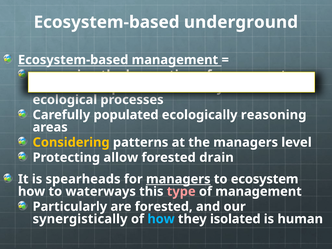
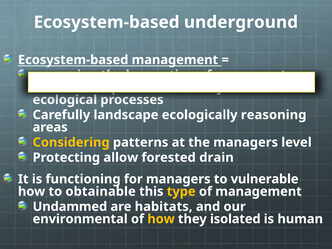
populated: populated -> landscape (126, 115)
spearheads: spearheads -> functioning (83, 179)
managers underline: present -> none (178, 179)
ecosystem: ecosystem -> vulnerable (265, 179)
waterways: waterways -> obtainable (101, 191)
type colour: pink -> yellow (181, 191)
Particularly: Particularly -> Undammed (70, 207)
are forested: forested -> habitats (164, 207)
synergistically: synergistically -> environmental (80, 219)
how colour: light blue -> yellow (161, 219)
